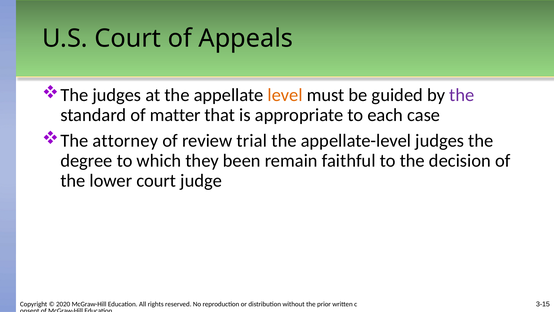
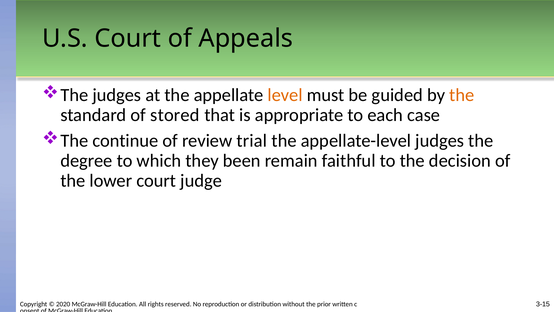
the colour: purple -> orange (462, 95)
matter: matter -> stored (175, 115)
attorney: attorney -> continue (125, 141)
